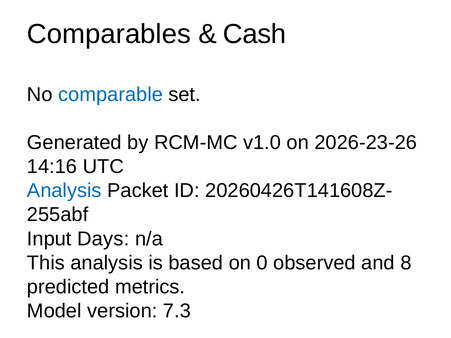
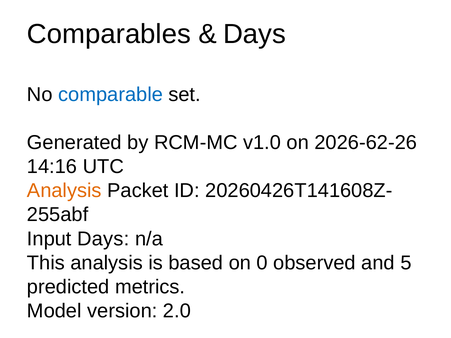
Cash: Cash -> Days (254, 34)
2026-23-26: 2026-23-26 -> 2026-62-26 (366, 143)
Analysis colour: blue -> orange (64, 191)
8: 8 -> 5 (406, 263)
7.3: 7.3 -> 2.0 (177, 311)
